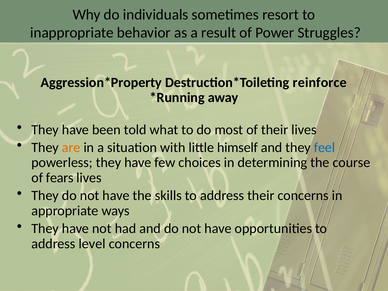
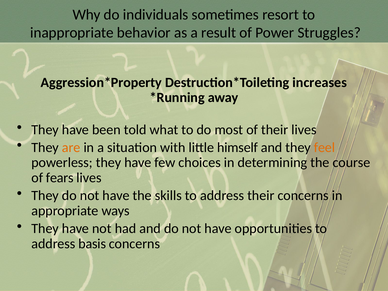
reinforce: reinforce -> increases (320, 82)
feel colour: blue -> orange (324, 147)
level: level -> basis (92, 244)
